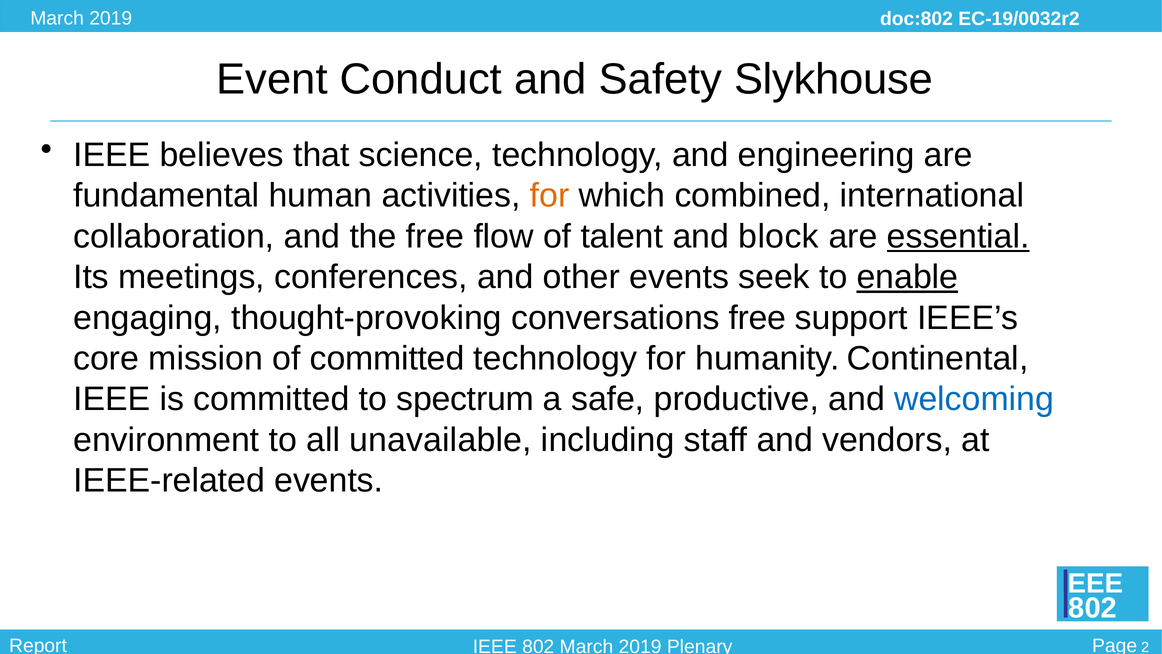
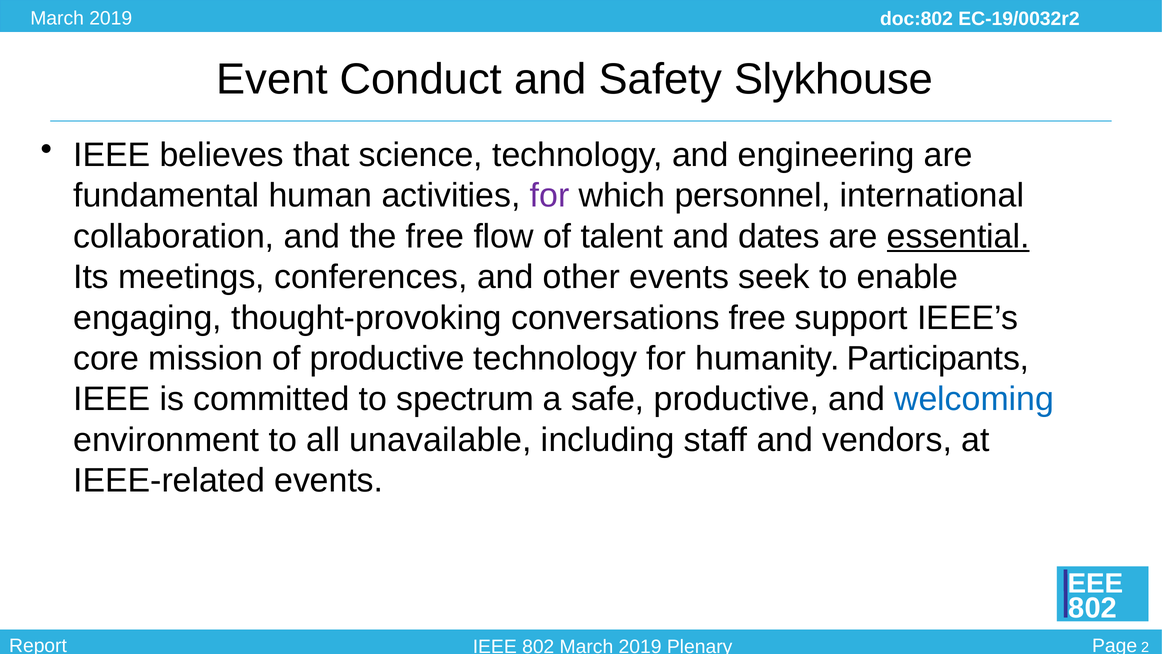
for colour: orange -> purple (550, 196)
combined: combined -> personnel (753, 196)
block: block -> dates (779, 236)
enable underline: present -> none (907, 277)
of committed: committed -> productive (387, 358)
Continental: Continental -> Participants (938, 358)
